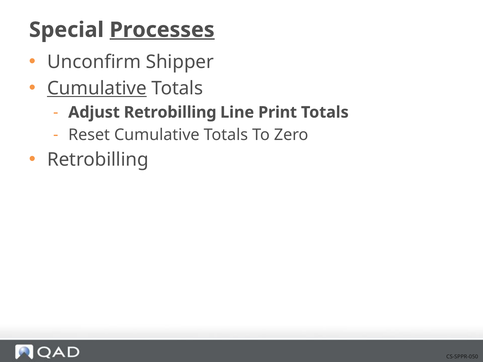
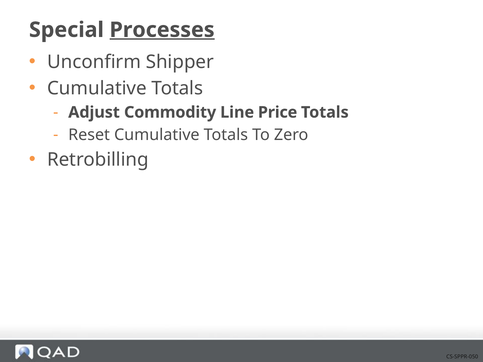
Cumulative underline: present -> none (97, 88)
Adjust Retrobilling: Retrobilling -> Commodity (170, 112)
Print: Print -> Price (278, 112)
